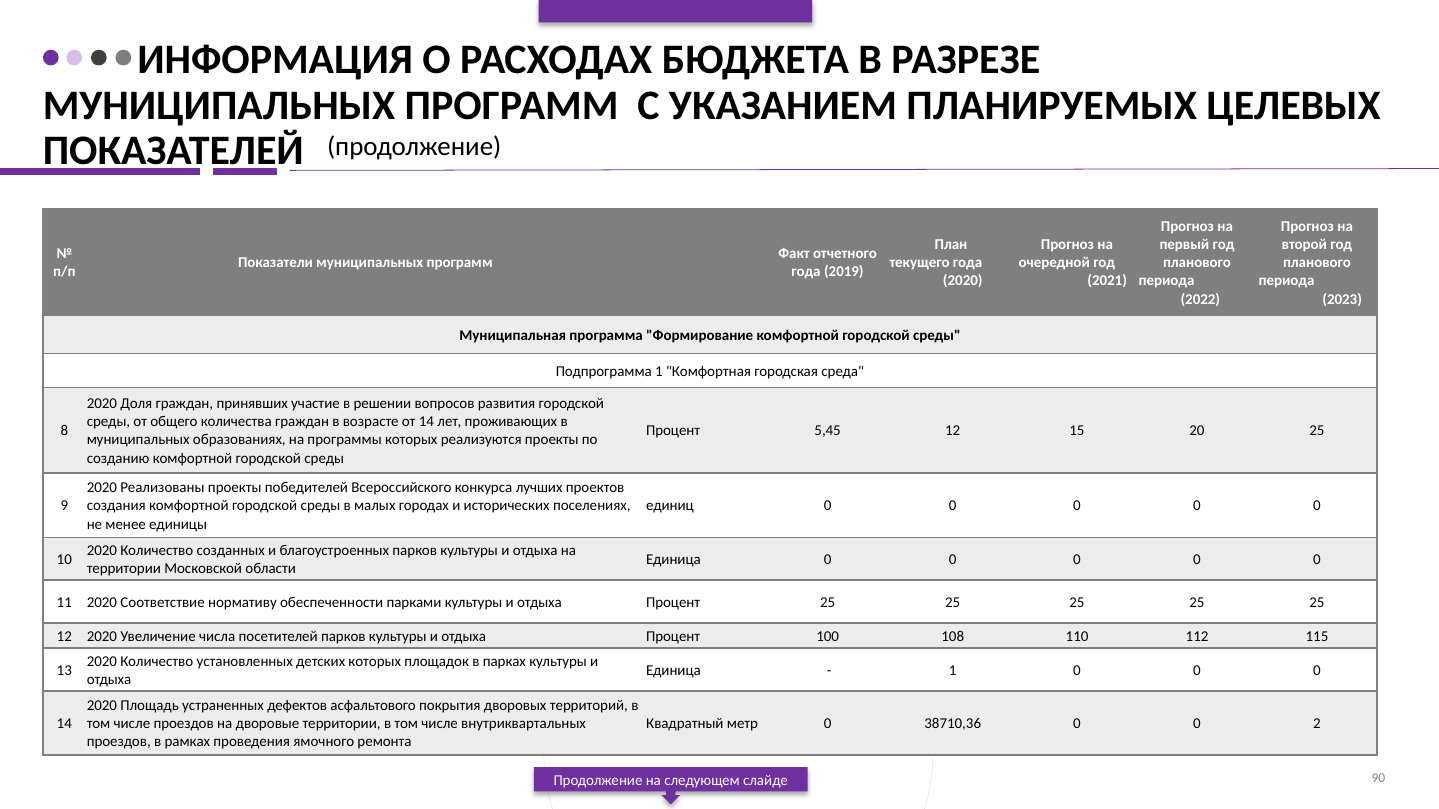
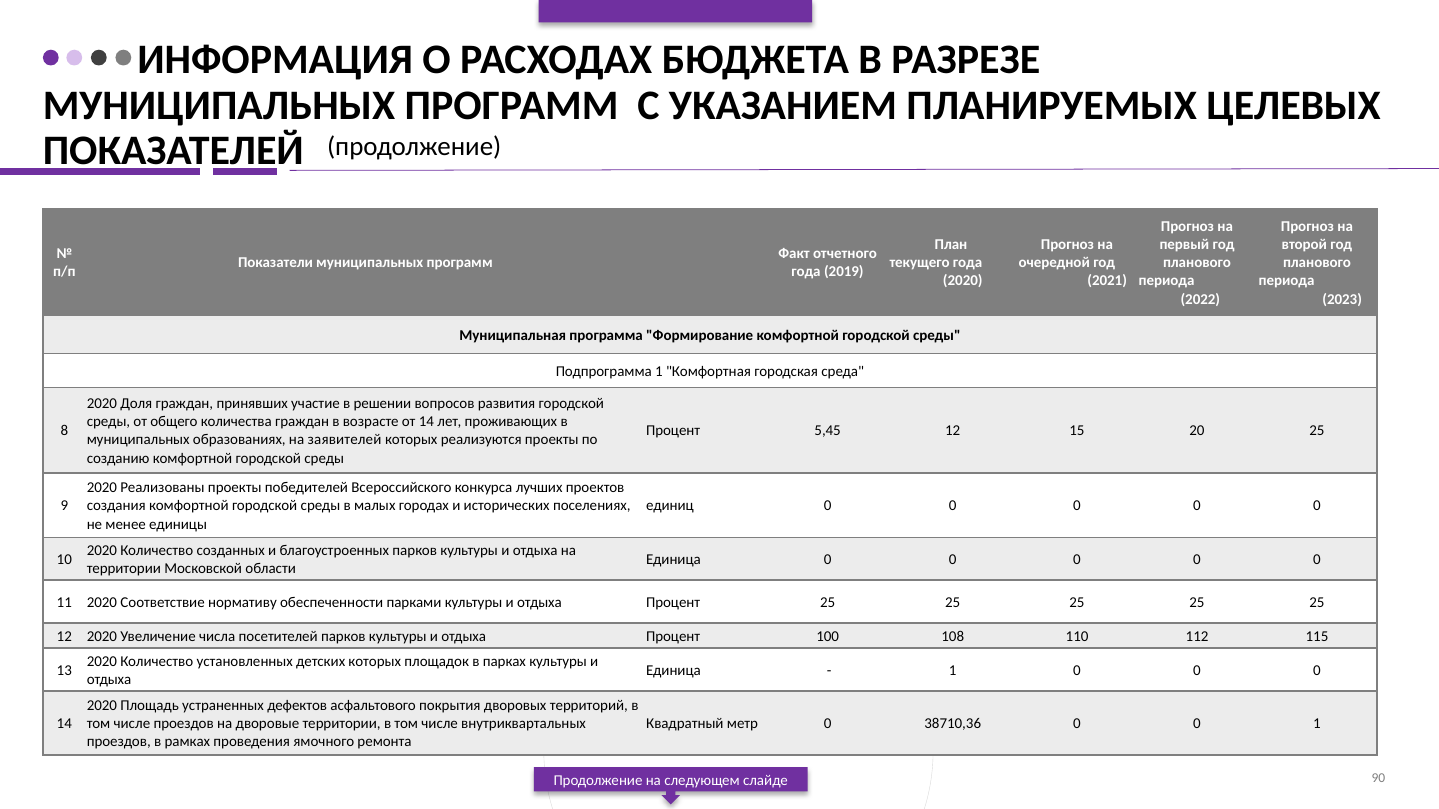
программы: программы -> заявителей (345, 440)
0 2: 2 -> 1 (1317, 724)
